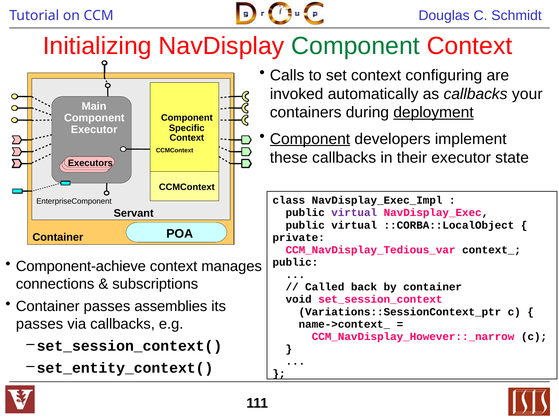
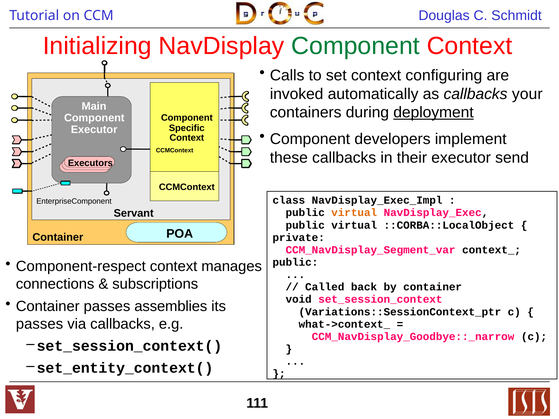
Component underline: present -> none (310, 139)
state: state -> send (512, 158)
virtual colour: purple -> orange (354, 213)
CCM_NavDisplay_Tedious_var: CCM_NavDisplay_Tedious_var -> CCM_NavDisplay_Segment_var (371, 250)
Component-achieve: Component-achieve -> Component-respect (81, 267)
name->context_: name->context_ -> what->context_ (344, 324)
CCM_NavDisplay_However::_narrow: CCM_NavDisplay_However::_narrow -> CCM_NavDisplay_Goodbye::_narrow (413, 337)
